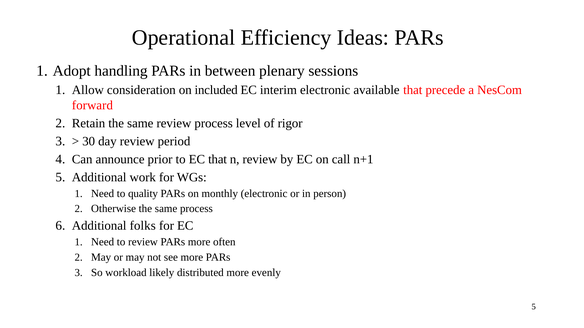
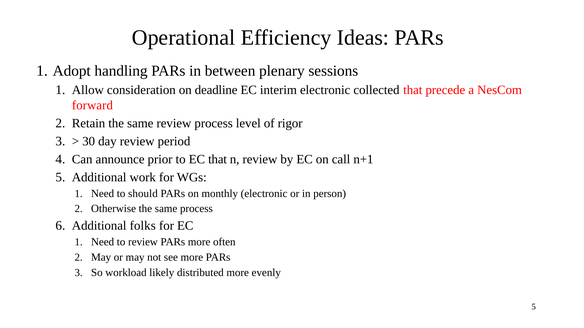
included: included -> deadline (216, 90)
available: available -> collected (377, 90)
quality: quality -> should (143, 194)
